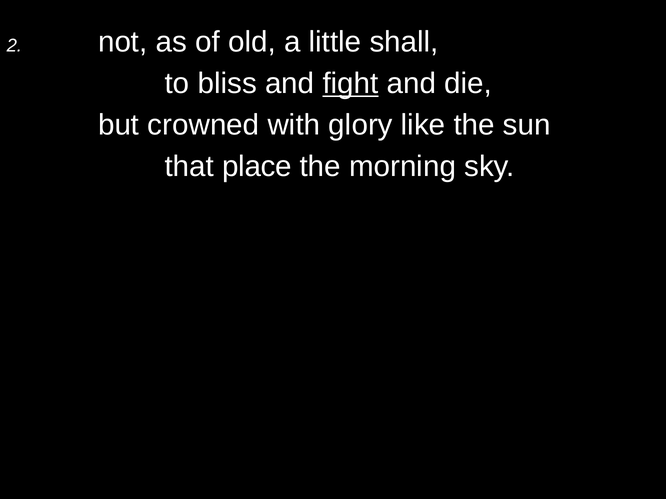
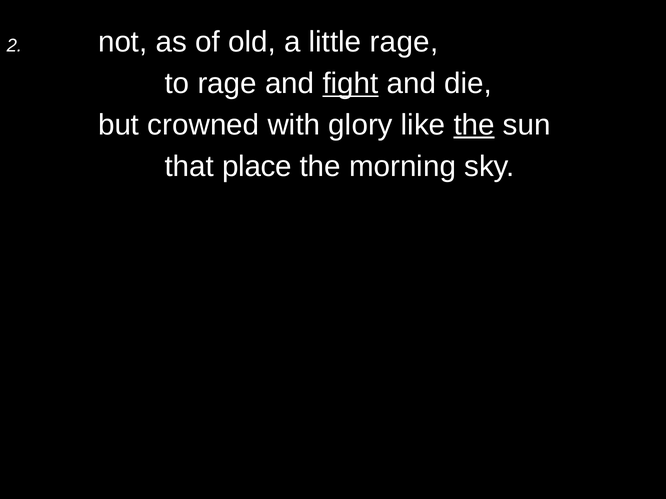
little shall: shall -> rage (404, 42)
to bliss: bliss -> rage (227, 84)
the underline: none -> present (474, 125)
